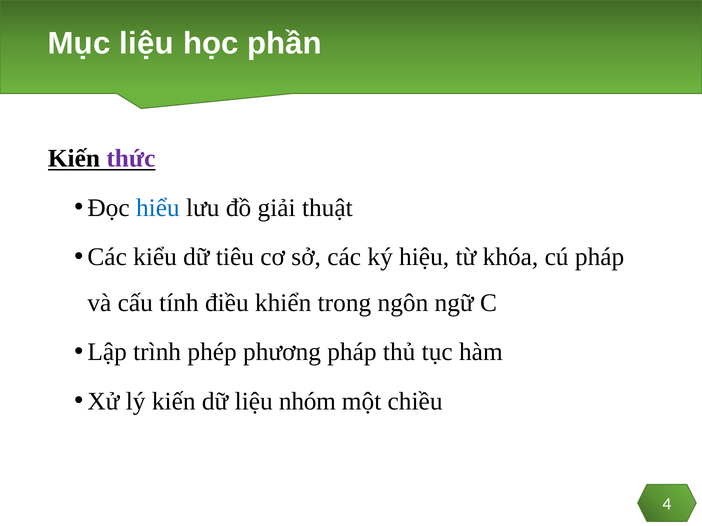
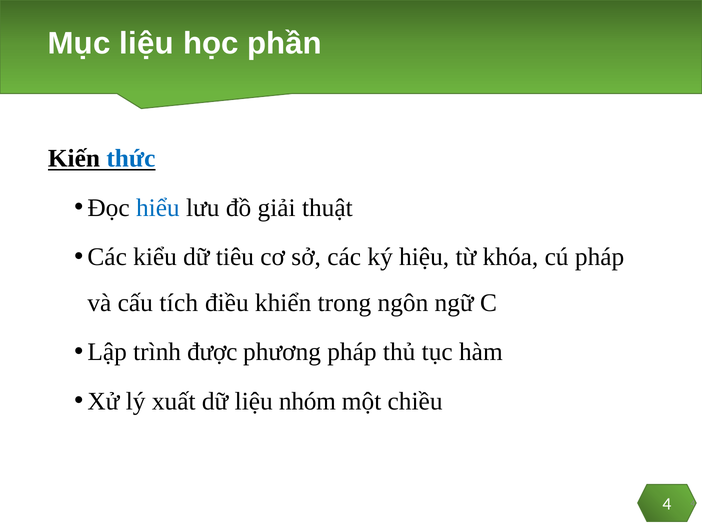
thức colour: purple -> blue (131, 159)
tính: tính -> tích (179, 303)
phép: phép -> được (212, 352)
lý kiến: kiến -> xuất (174, 402)
